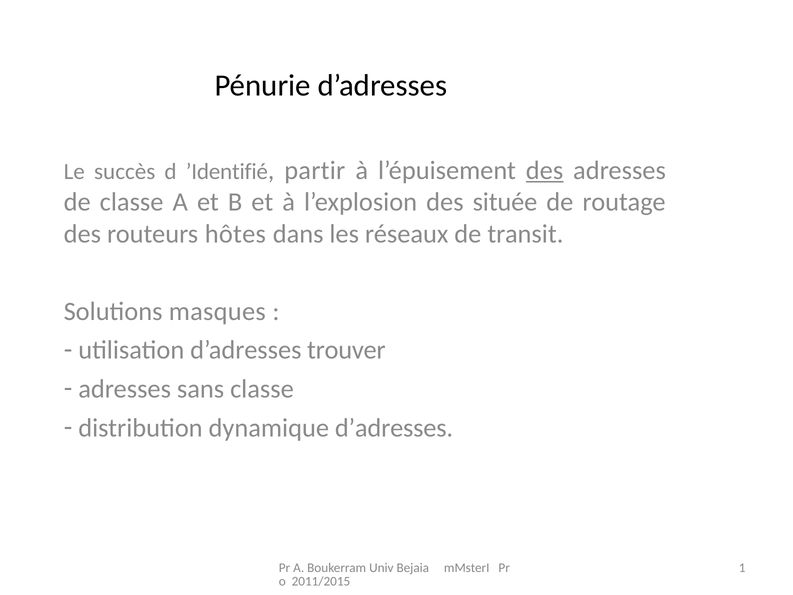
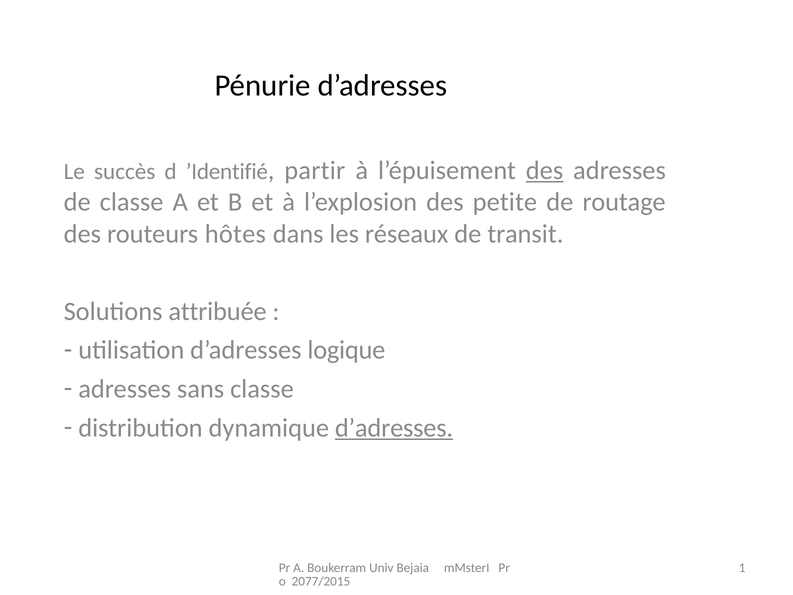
située: située -> petite (505, 202)
masques: masques -> attribuée (218, 311)
trouver: trouver -> logique (346, 350)
d’adresses underline: none -> present (394, 428)
2011/2015: 2011/2015 -> 2077/2015 (321, 581)
